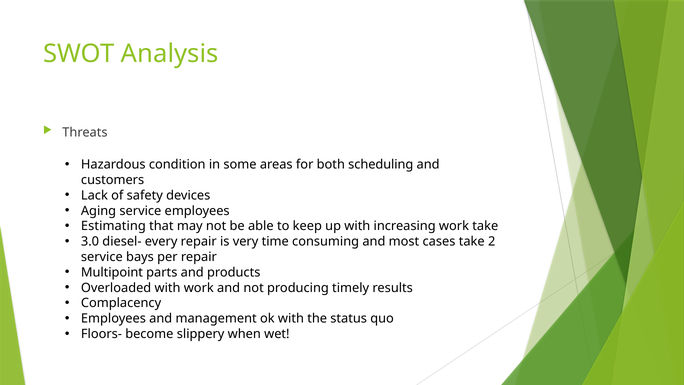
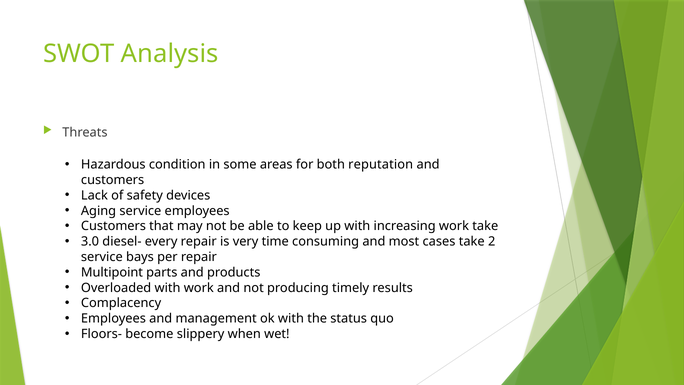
scheduling: scheduling -> reputation (381, 165)
Estimating: Estimating -> Customers (113, 226)
